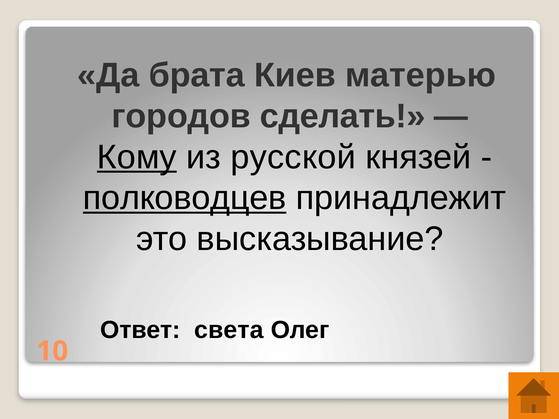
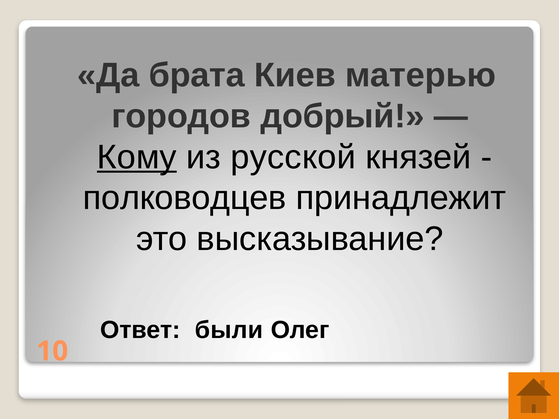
сделать: сделать -> добрый (343, 116)
полководцев underline: present -> none (185, 198)
света: света -> были (229, 330)
